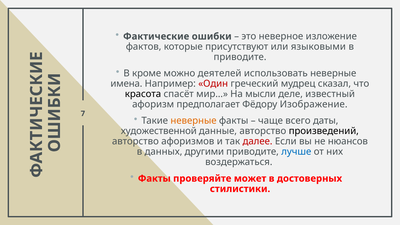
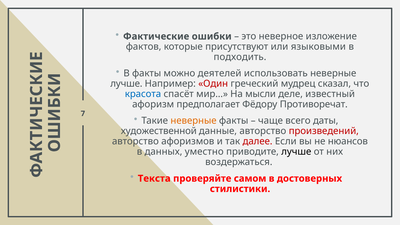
приводите: приводите -> подходить (240, 57)
В кроме: кроме -> факты (147, 73)
имена: имена -> лучше (126, 84)
красота colour: black -> blue (143, 94)
Изображение: Изображение -> Противоречат (314, 104)
произведений colour: black -> red (324, 131)
другими: другими -> уместно (204, 152)
лучше colour: blue -> black (296, 152)
Факты: Факты -> Текста (154, 178)
может: может -> самом (250, 178)
